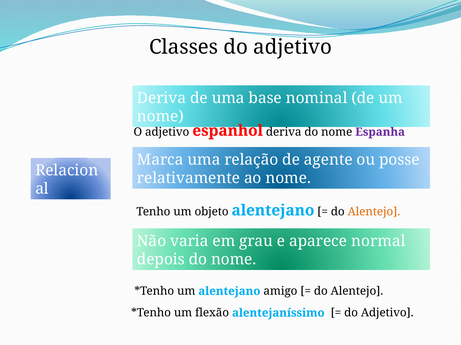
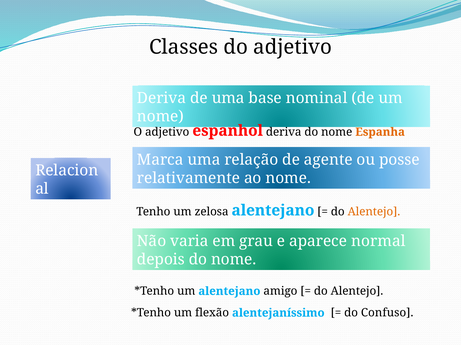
Espanha colour: purple -> orange (380, 132)
objeto: objeto -> zelosa (212, 212)
Adjetivo: Adjetivo -> Confuso (387, 314)
